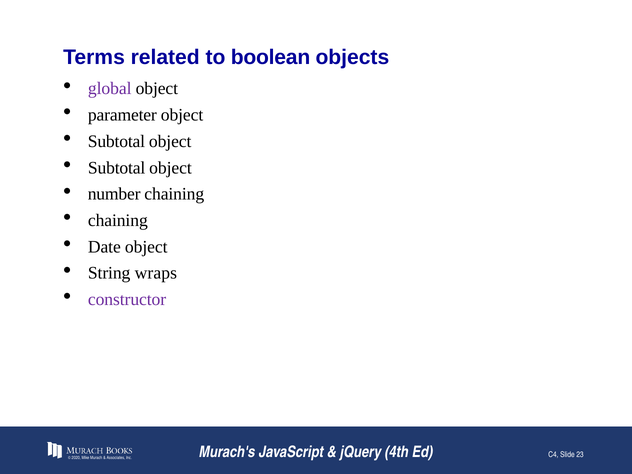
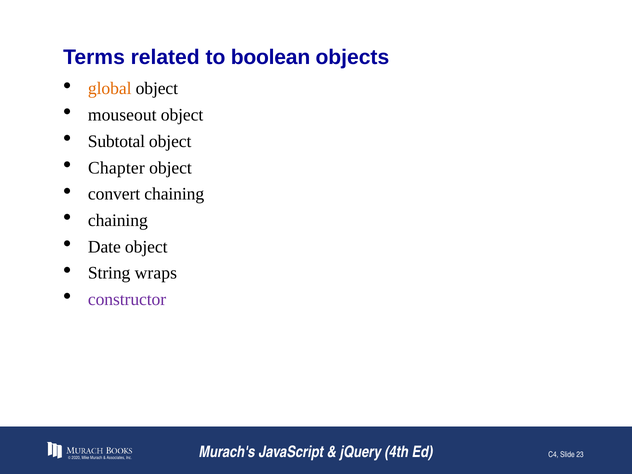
global colour: purple -> orange (110, 89)
parameter: parameter -> mouseout (122, 115)
Subtotal: Subtotal -> Chapter (116, 168)
number: number -> convert (114, 194)
